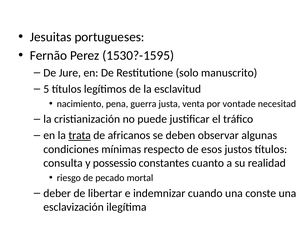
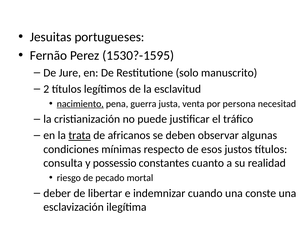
5: 5 -> 2 (46, 89)
nacimiento underline: none -> present (80, 103)
vontade: vontade -> persona (239, 103)
